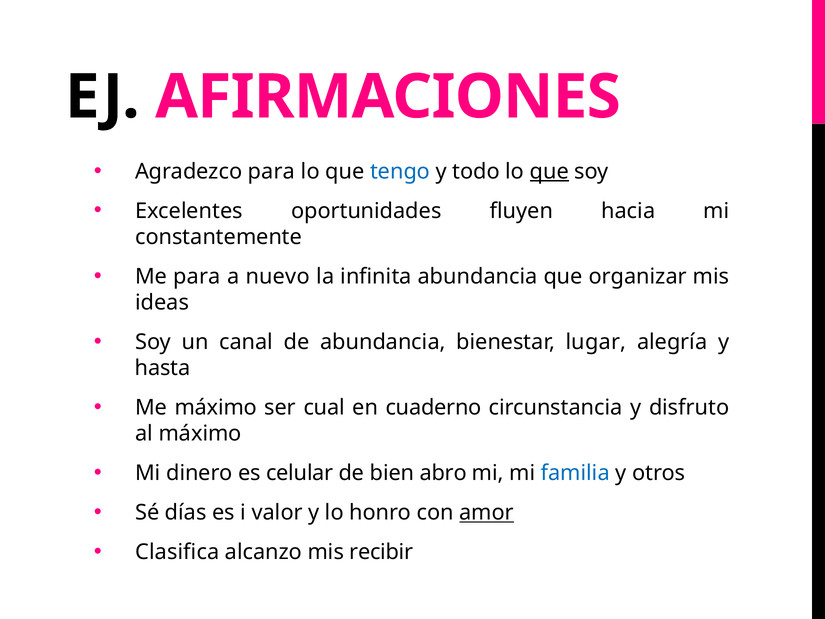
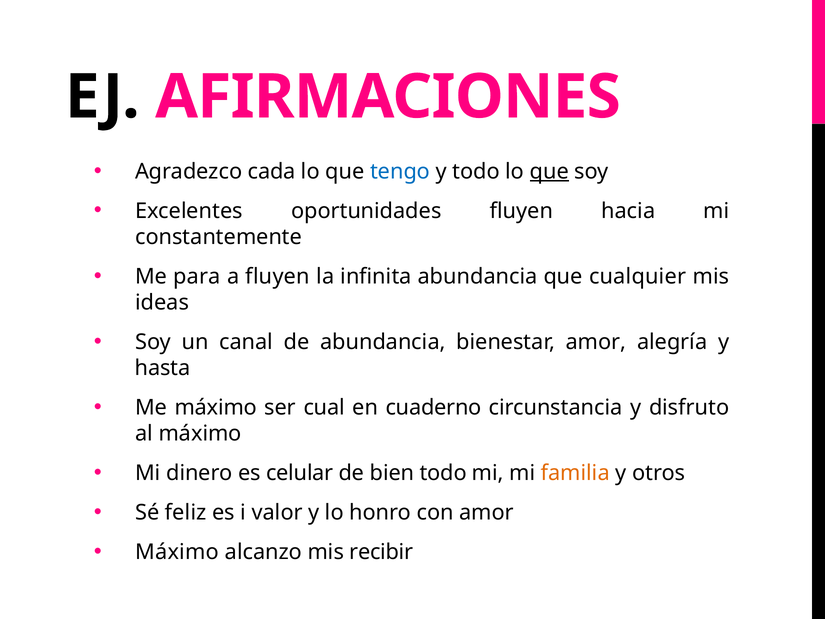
Agradezco para: para -> cada (272, 171)
a nuevo: nuevo -> fluyen (278, 276)
organizar: organizar -> cualquier (638, 276)
bienestar lugar: lugar -> amor (596, 342)
bien abro: abro -> todo (443, 473)
familia colour: blue -> orange (575, 473)
días: días -> feliz (186, 512)
amor underline: present -> none (487, 512)
Clasifica: Clasifica -> Máximo (177, 552)
